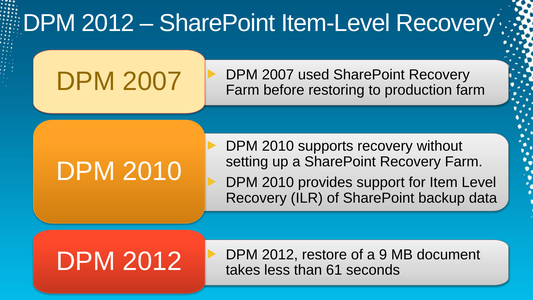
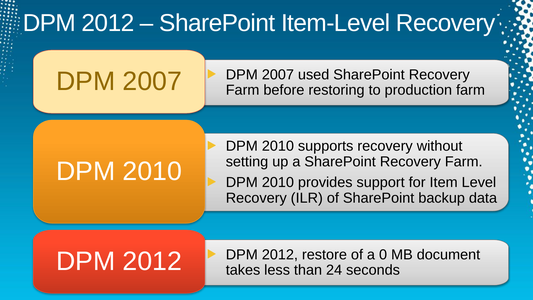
9: 9 -> 0 (383, 255)
61: 61 -> 24 (334, 270)
